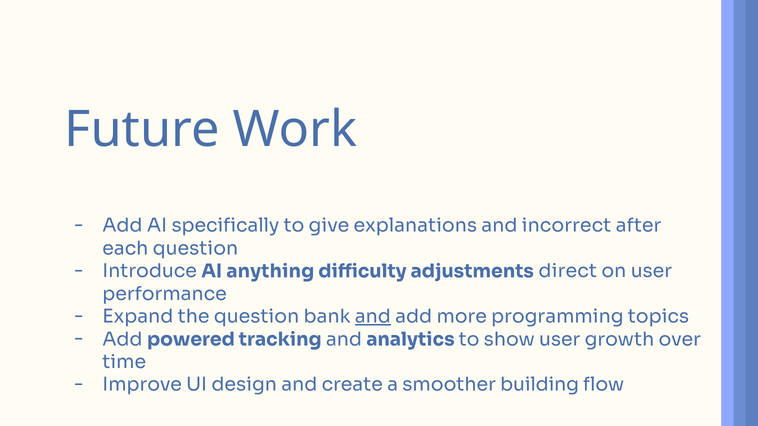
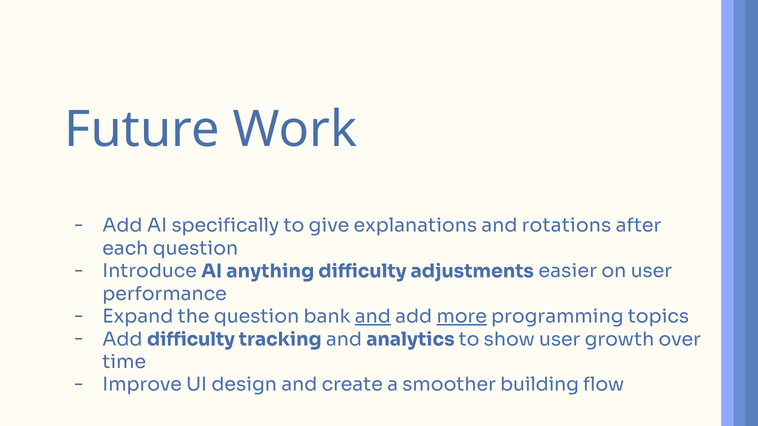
incorrect: incorrect -> rotations (566, 226)
direct: direct -> easier (568, 271)
more underline: none -> present (462, 317)
Add powered: powered -> difficulty (191, 340)
